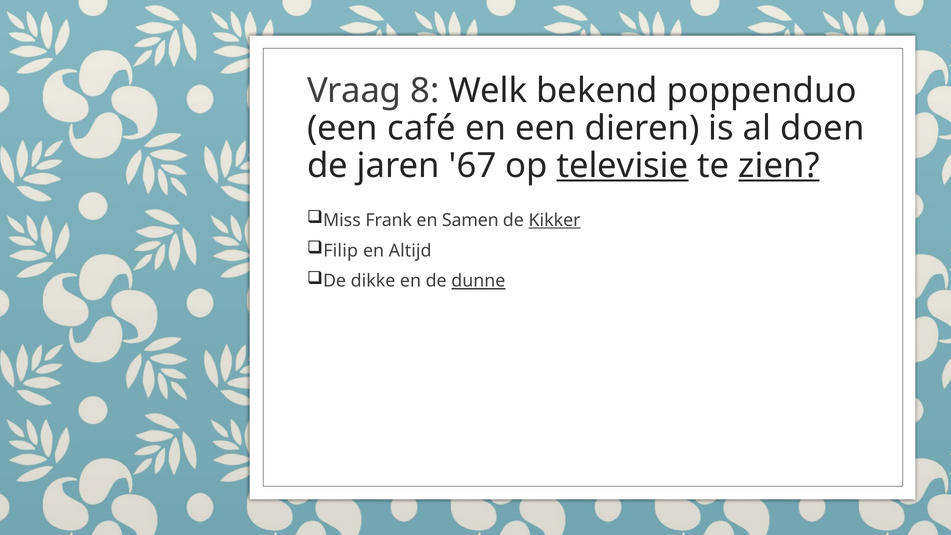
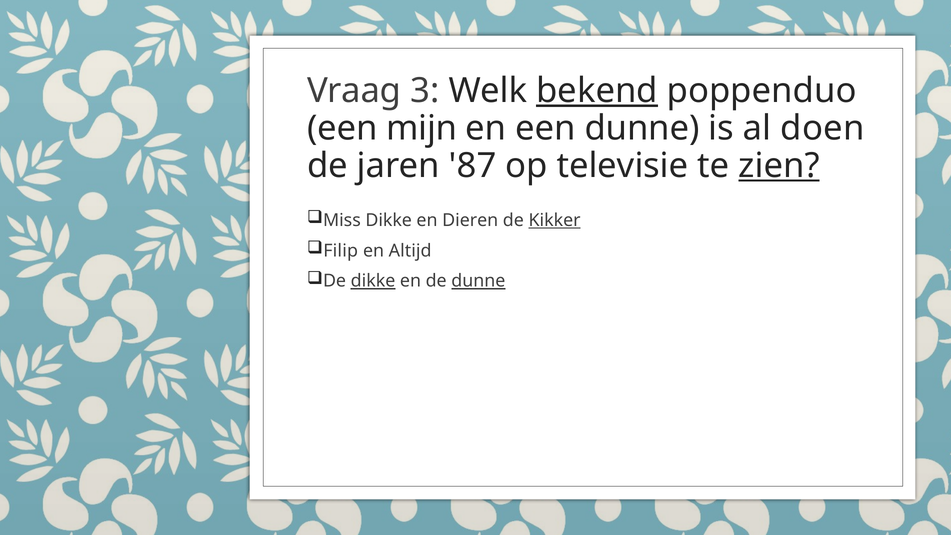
8: 8 -> 3 (425, 91)
bekend underline: none -> present (597, 91)
café: café -> mijn (422, 128)
een dieren: dieren -> dunne (642, 128)
67: 67 -> 87 (473, 166)
televisie underline: present -> none (623, 166)
Miss Frank: Frank -> Dikke (389, 220)
Samen: Samen -> Dieren (470, 220)
dikke underline: none -> present (373, 281)
